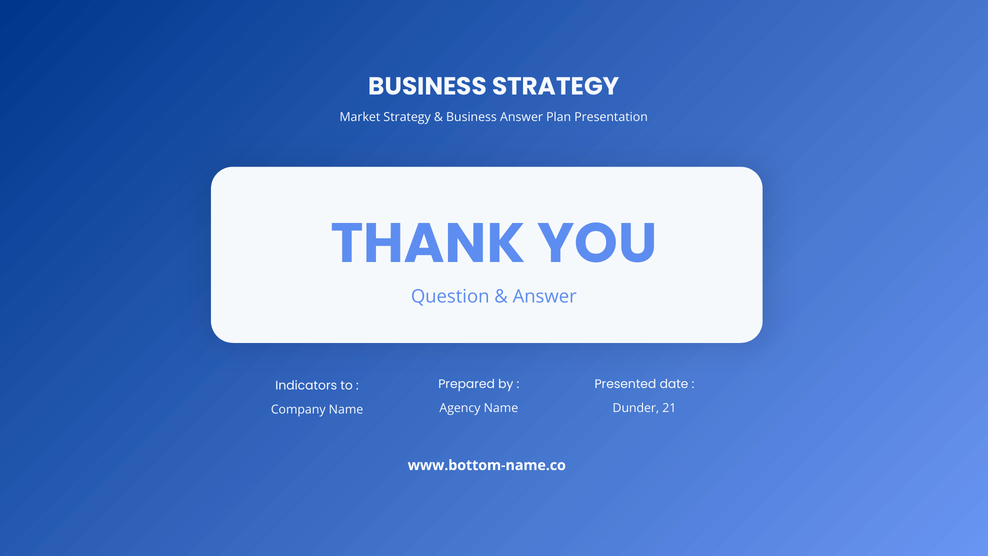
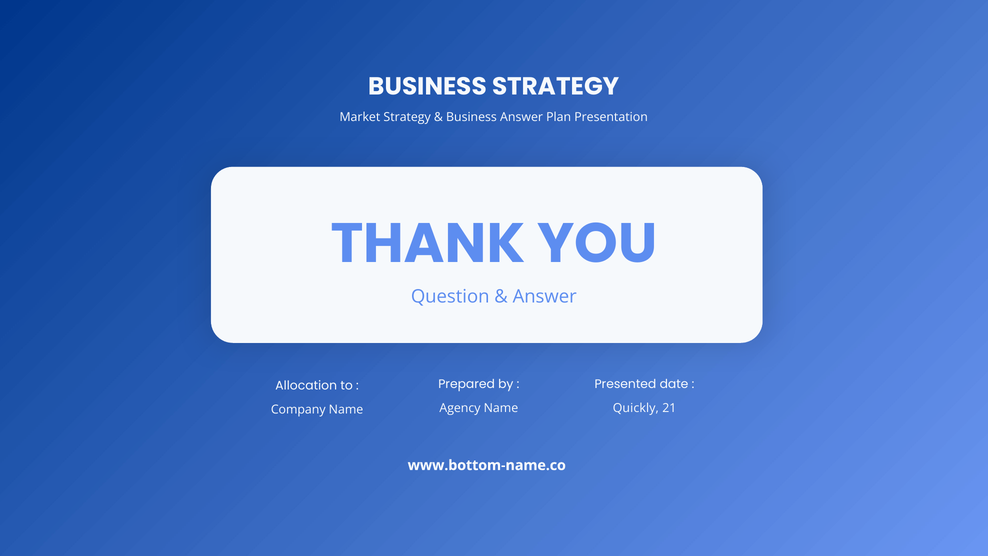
Indicators: Indicators -> Allocation (306, 386)
Dunder: Dunder -> Quickly (636, 408)
